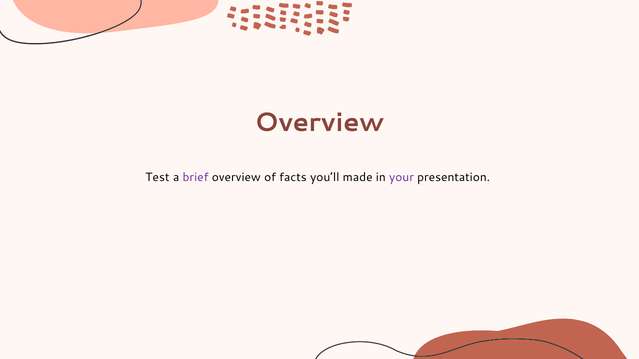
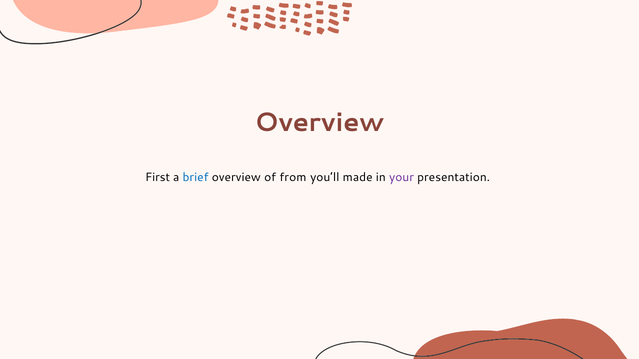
Test: Test -> First (158, 177)
brief colour: purple -> blue (196, 177)
facts: facts -> from (293, 177)
